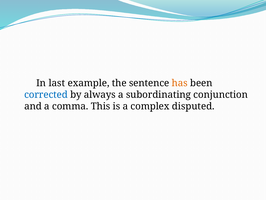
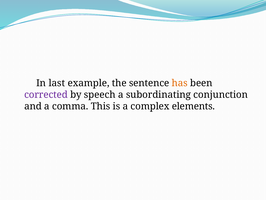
corrected colour: blue -> purple (46, 95)
always: always -> speech (100, 95)
disputed: disputed -> elements (193, 106)
